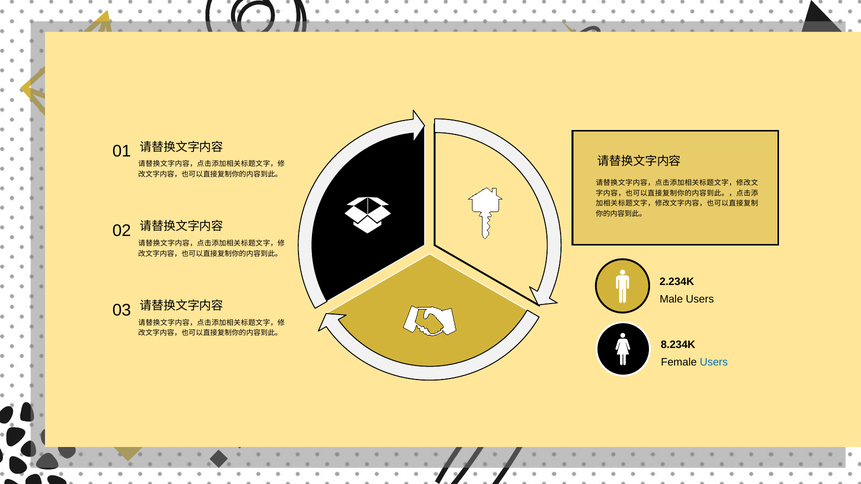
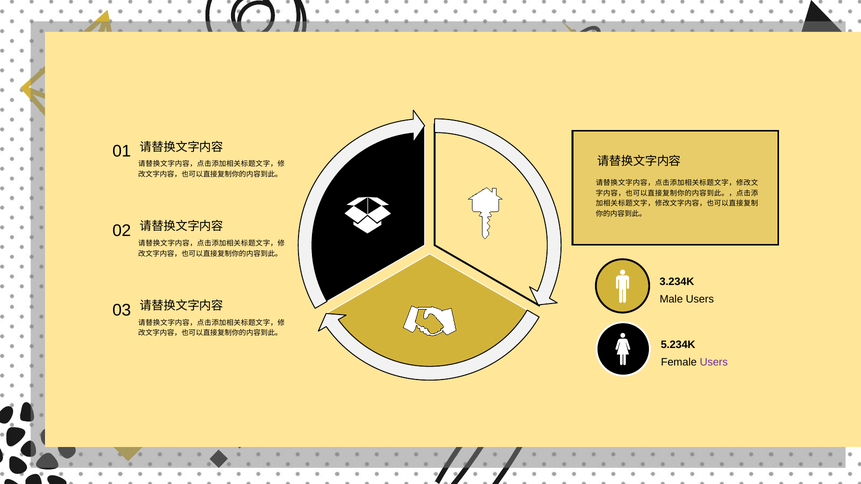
2.234K: 2.234K -> 3.234K (677, 282)
8.234K: 8.234K -> 5.234K (678, 345)
Users colour: blue -> purple (714, 363)
